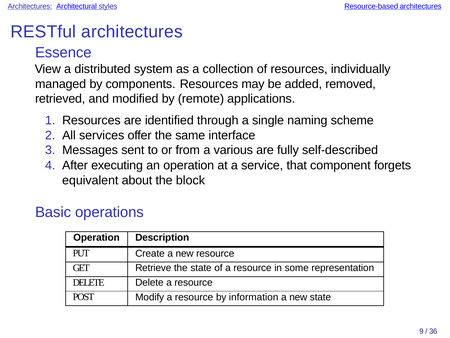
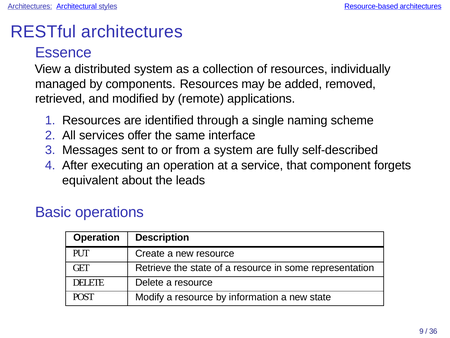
a various: various -> system (233, 150)
block: block -> leads (191, 180)
